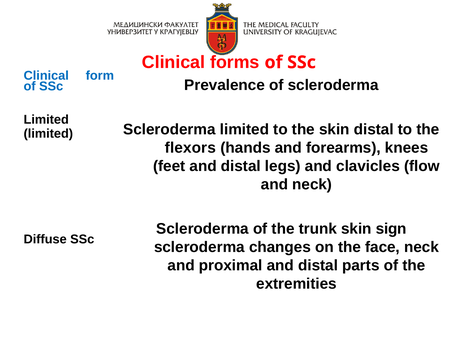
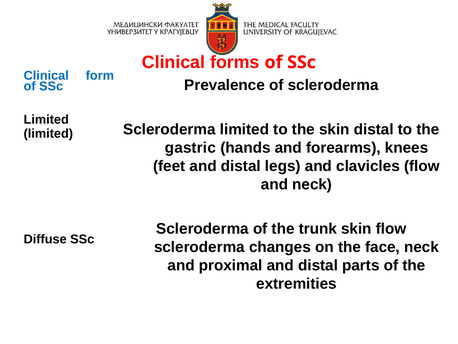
flexors: flexors -> gastric (190, 148)
skin sign: sign -> flow (391, 229)
